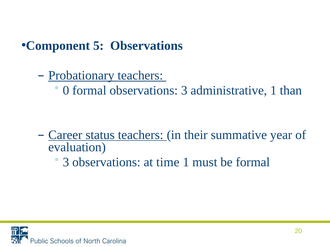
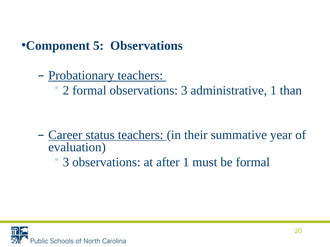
0: 0 -> 2 (66, 90)
time: time -> after (168, 162)
